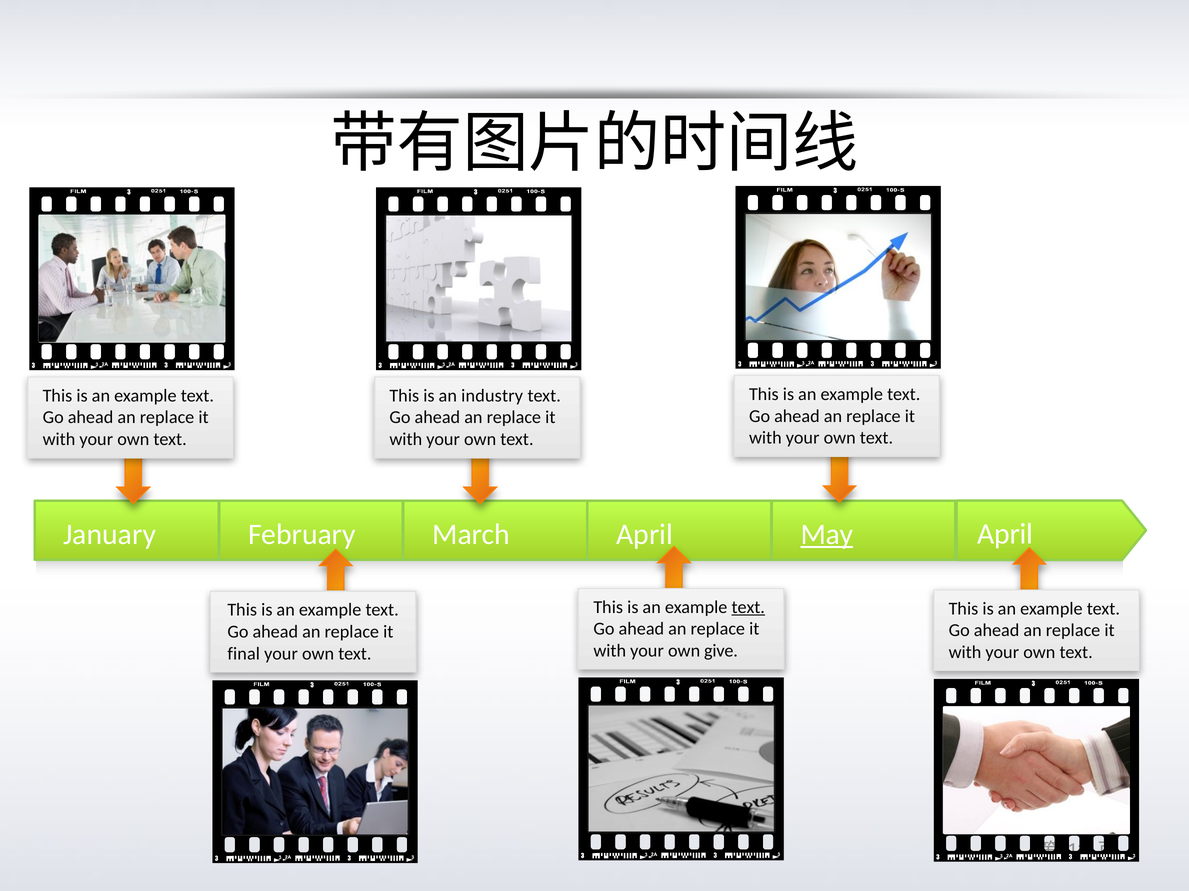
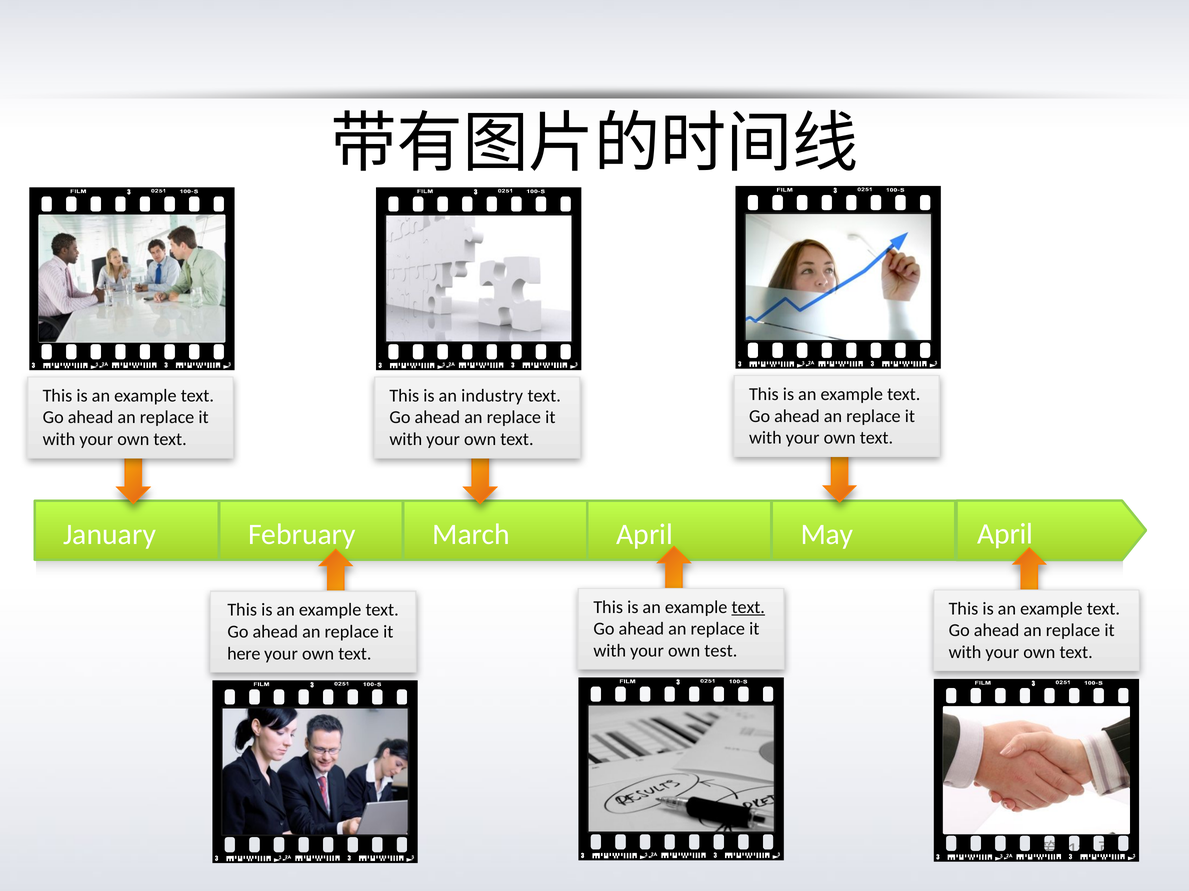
May underline: present -> none (827, 535)
give: give -> test (721, 651)
final: final -> here (244, 654)
